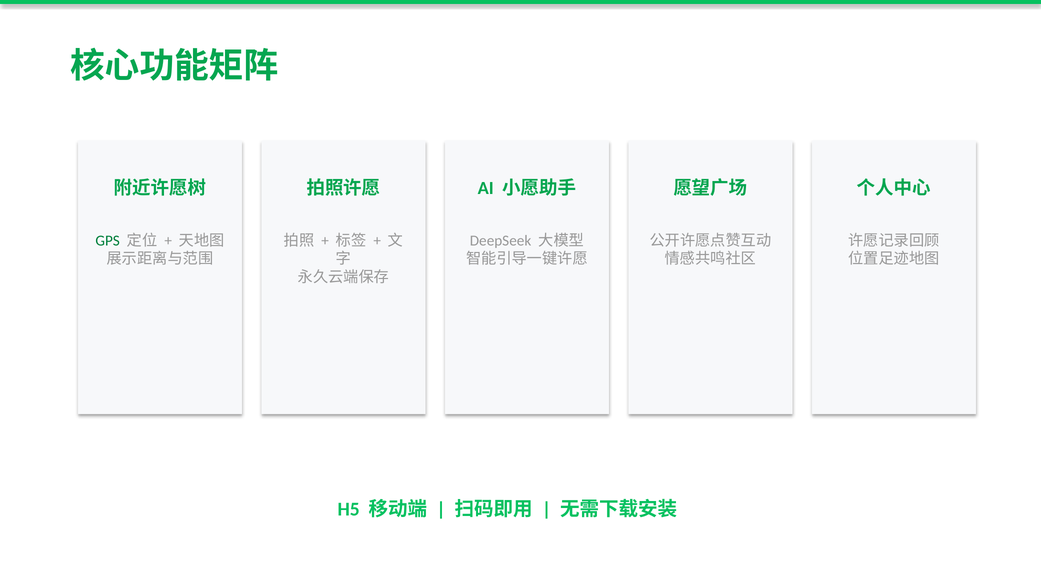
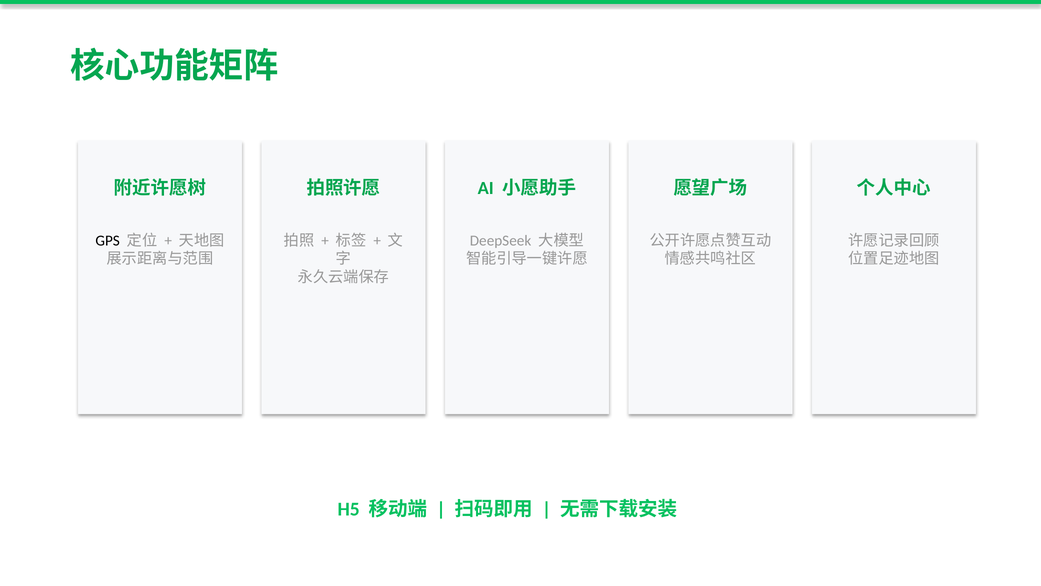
GPS colour: green -> black (108, 240)
